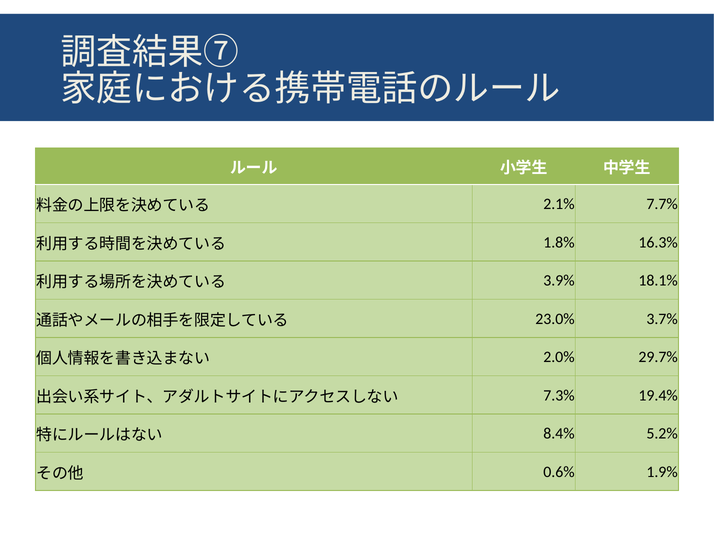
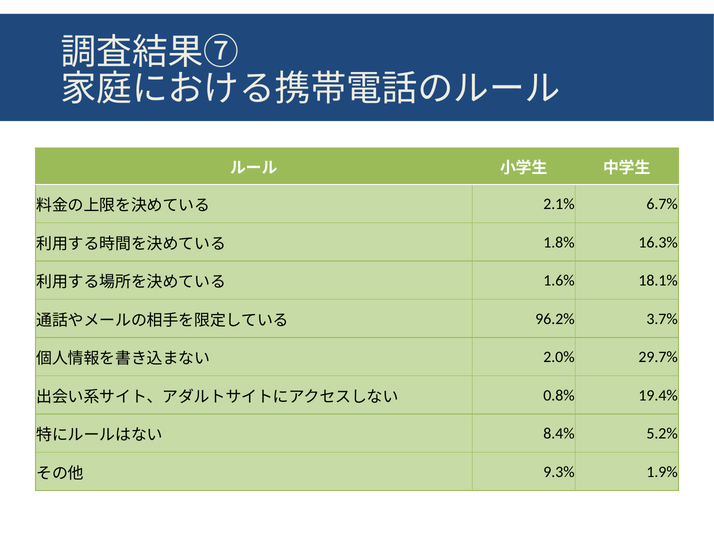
7.7%: 7.7% -> 6.7% (662, 204)
3.9%: 3.9% -> 1.6% (559, 280)
23.0%: 23.0% -> 96.2% (555, 319)
7.3%: 7.3% -> 0.8% (559, 395)
0.6%: 0.6% -> 9.3% (559, 471)
